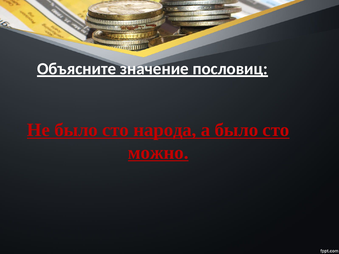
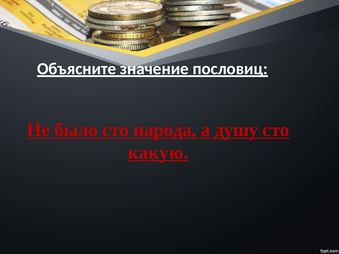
а было: было -> душу (236, 130)
можно: можно -> какую (158, 153)
